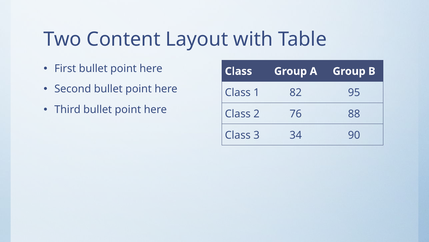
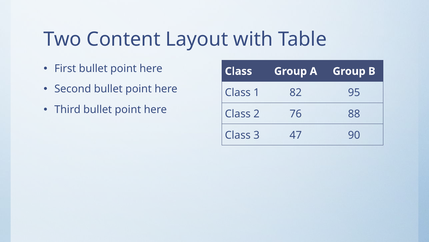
34: 34 -> 47 (296, 135)
